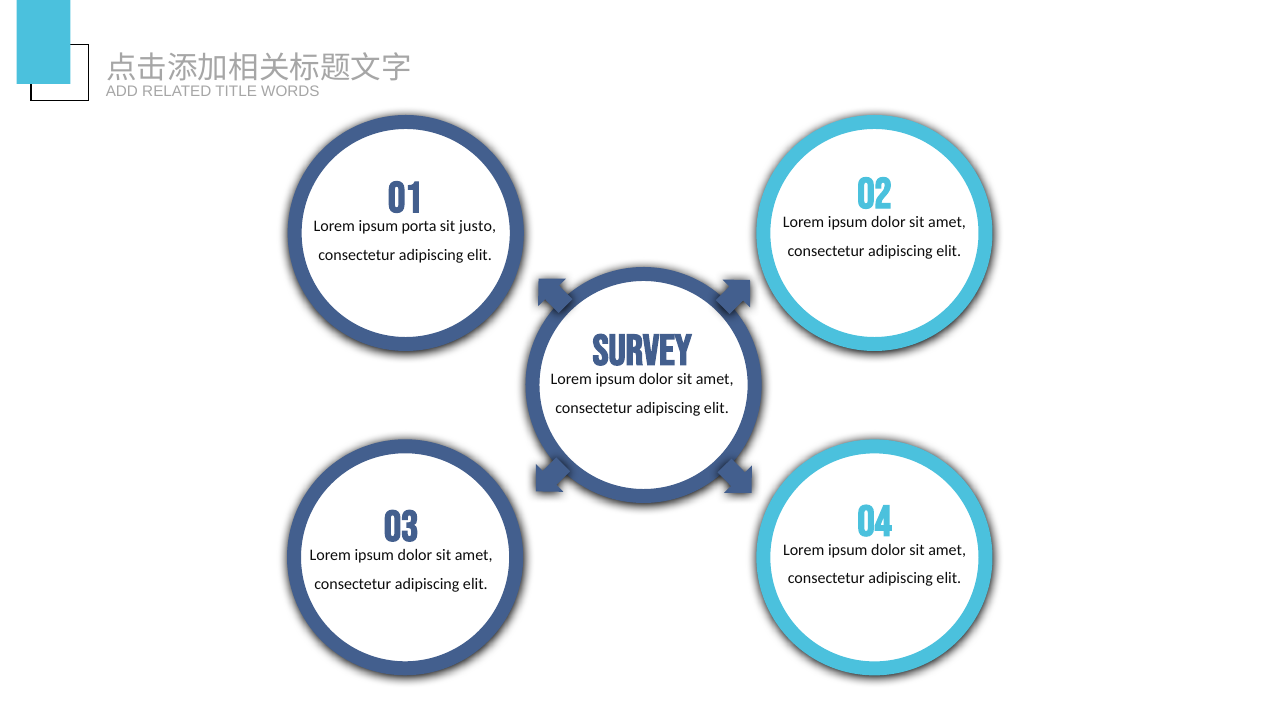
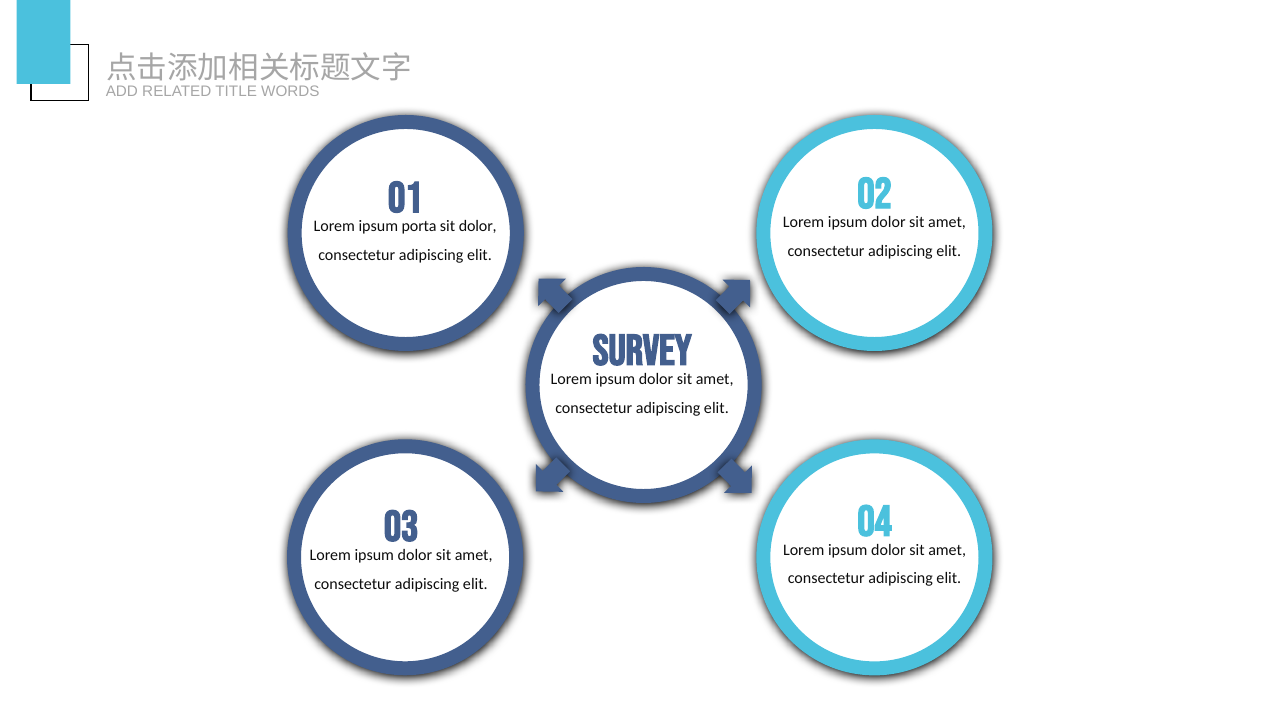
sit justo: justo -> dolor (478, 226)
